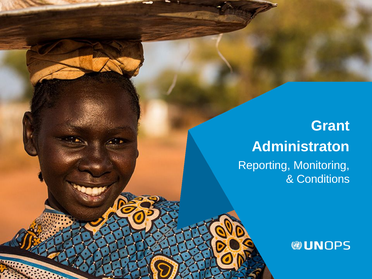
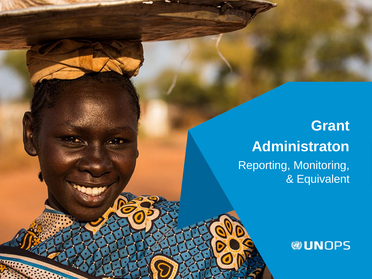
Conditions: Conditions -> Equivalent (323, 179)
